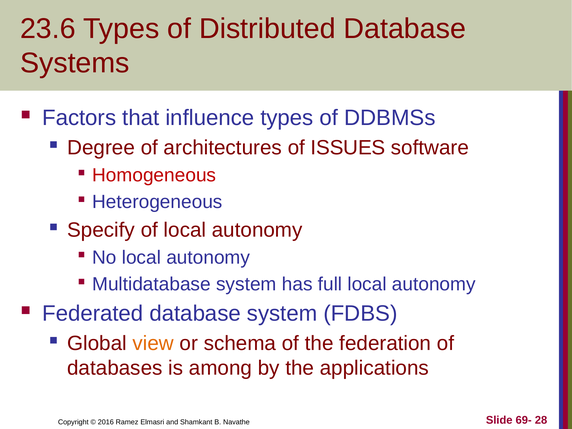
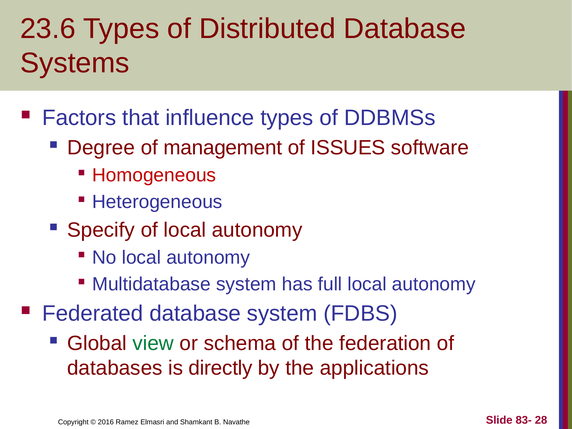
architectures: architectures -> management (223, 148)
view colour: orange -> green (153, 343)
among: among -> directly (221, 368)
69-: 69- -> 83- (524, 420)
